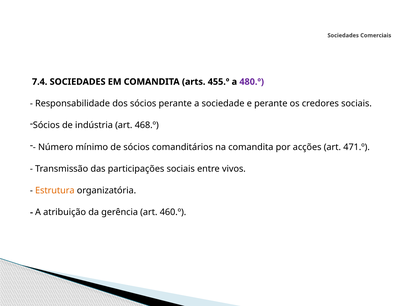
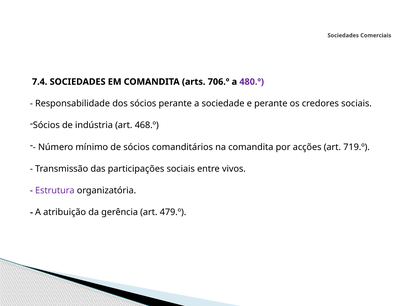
455.º: 455.º -> 706.º (219, 82)
471.º: 471.º -> 719.º (357, 147)
Estrutura colour: orange -> purple (55, 191)
460.º: 460.º -> 479.º (173, 212)
